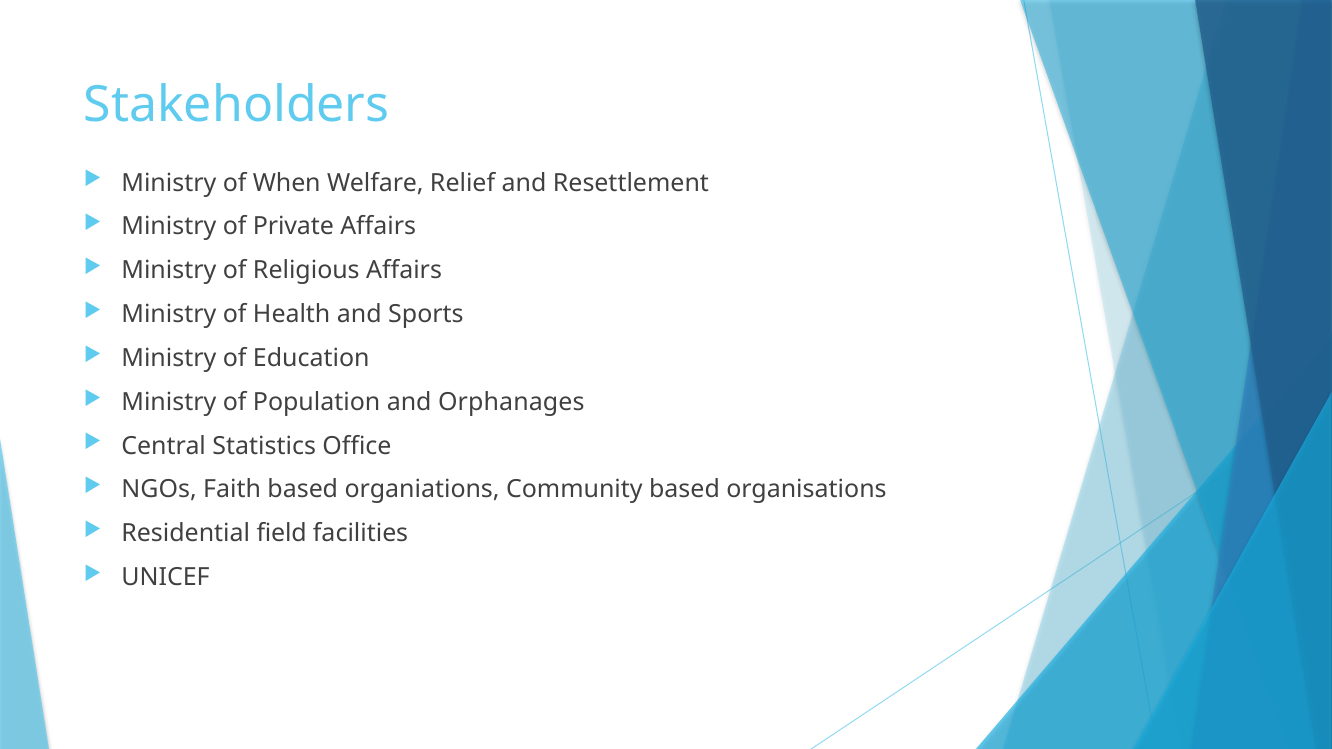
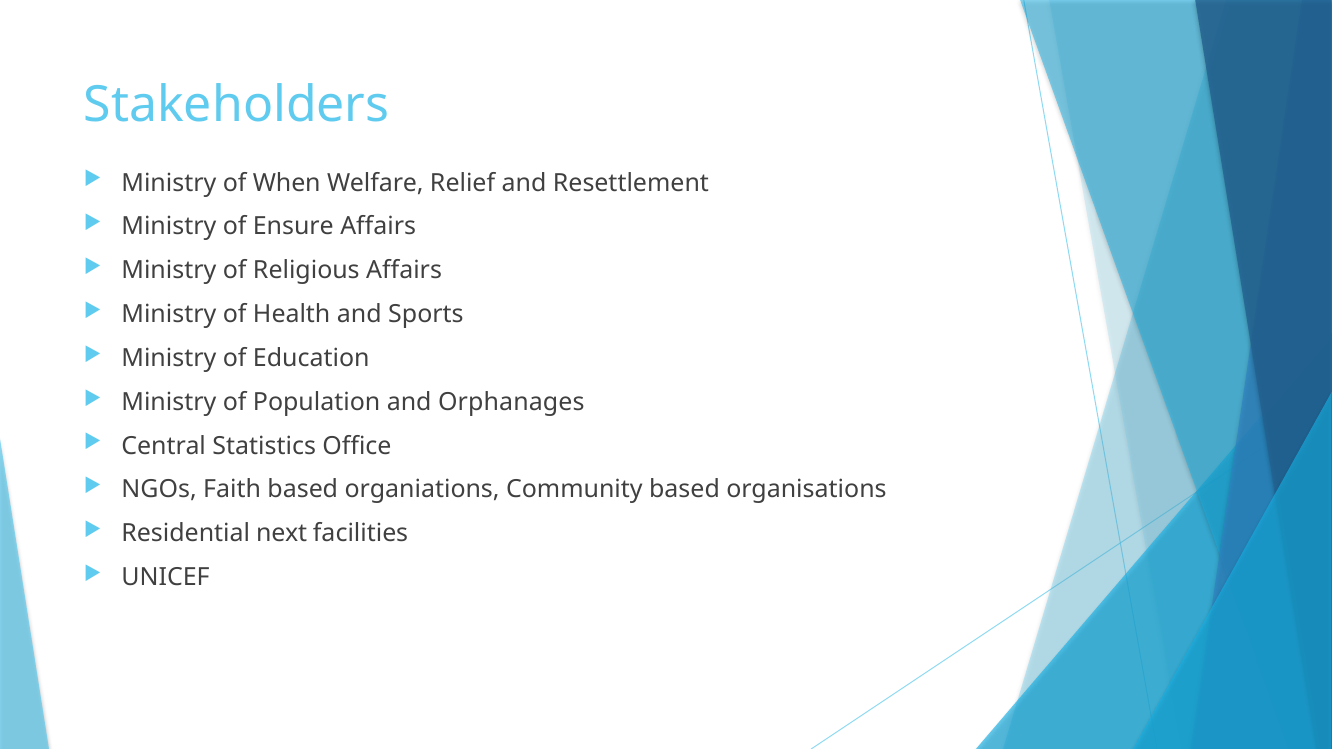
Private: Private -> Ensure (293, 227)
field: field -> next (282, 534)
